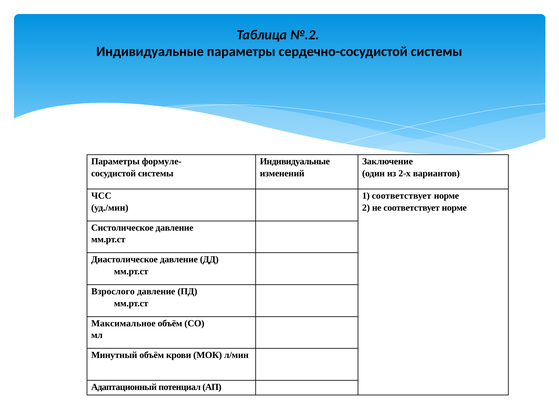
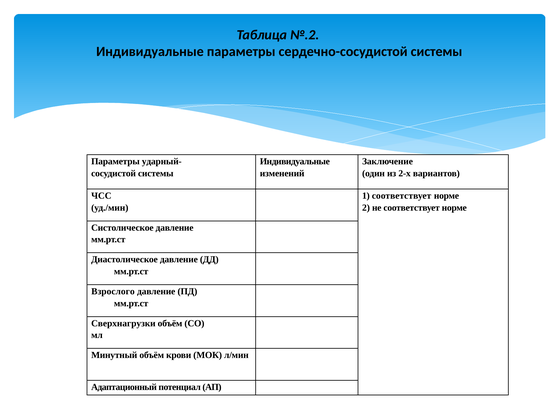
формуле-: формуле- -> ударный- (162, 161)
Максимальное: Максимальное -> Сверхнагрузки (123, 323)
